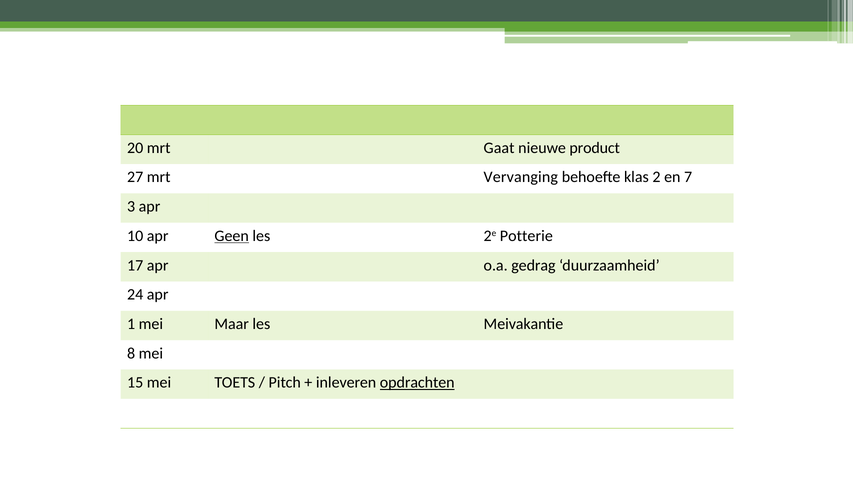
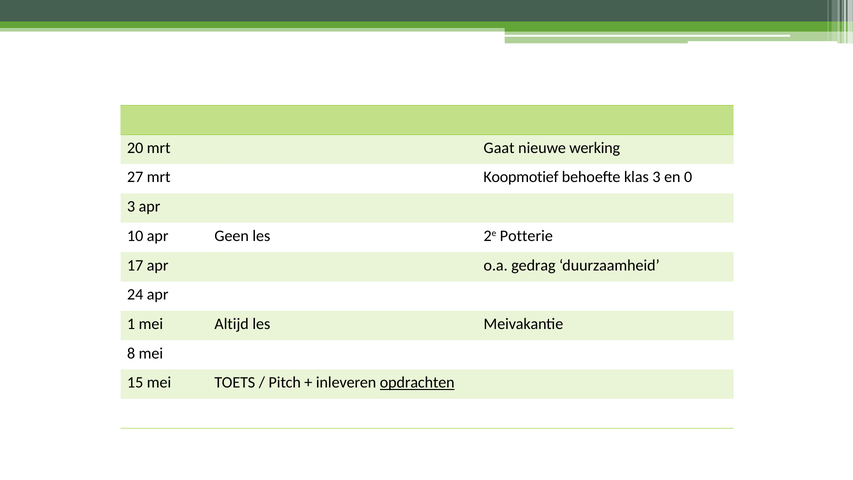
product: product -> werking (595, 148)
Vervanging: Vervanging -> Koopmotief (521, 177)
klas 2: 2 -> 3 (656, 177)
7: 7 -> 0 (688, 177)
Geen underline: present -> none (232, 236)
Maar: Maar -> Altijd (232, 324)
